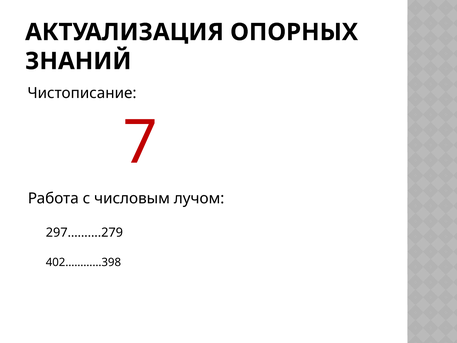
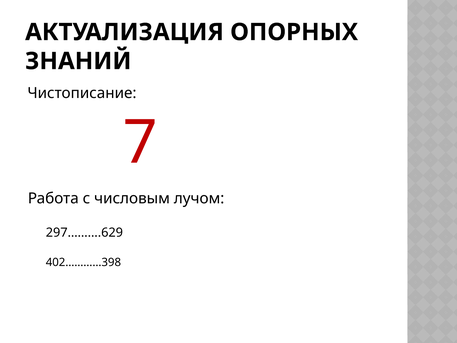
297……….279: 297……….279 -> 297……….629 (84, 232)
